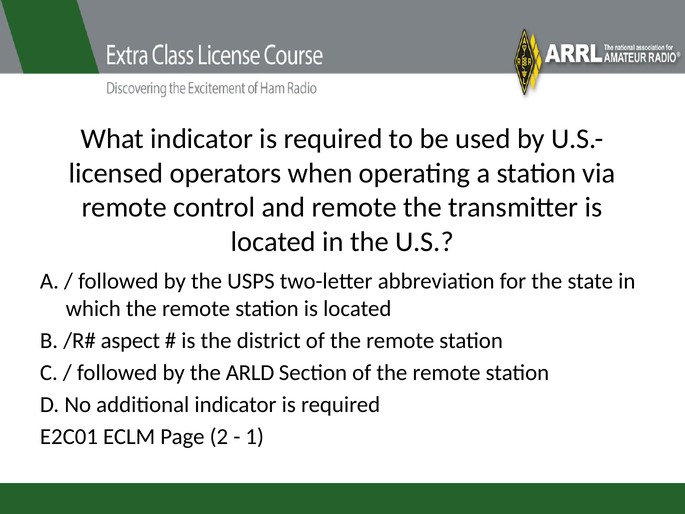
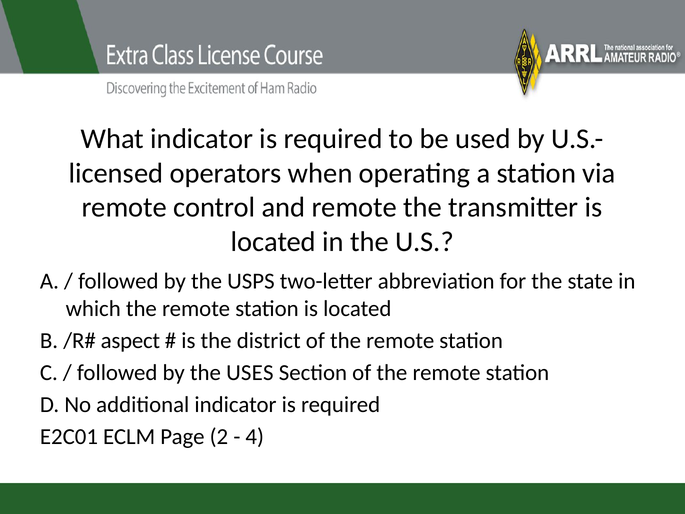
ARLD: ARLD -> USES (250, 373)
1: 1 -> 4 (255, 436)
